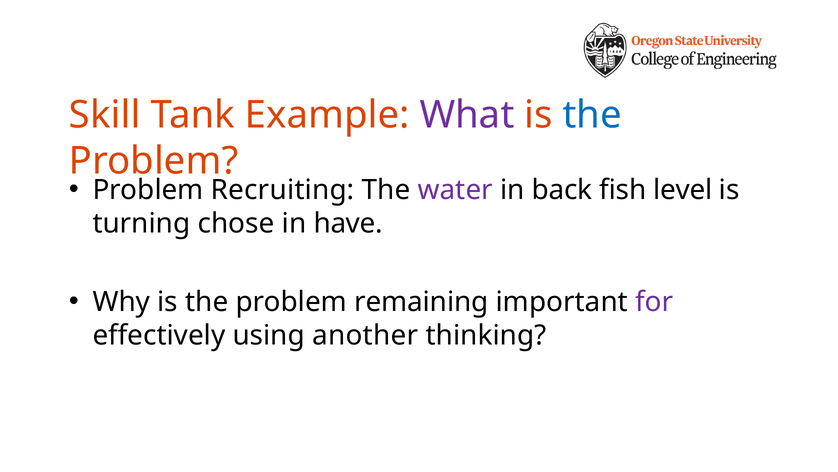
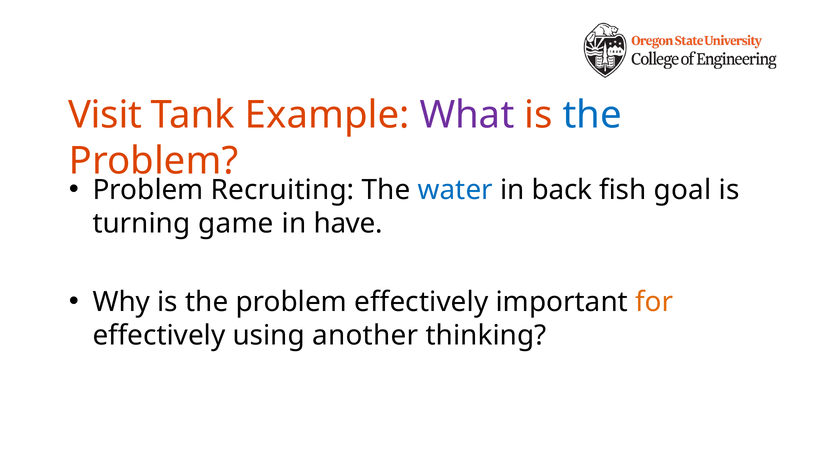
Skill: Skill -> Visit (105, 115)
water colour: purple -> blue (455, 190)
level: level -> goal (683, 190)
chose: chose -> game (236, 223)
problem remaining: remaining -> effectively (421, 302)
for colour: purple -> orange (654, 302)
